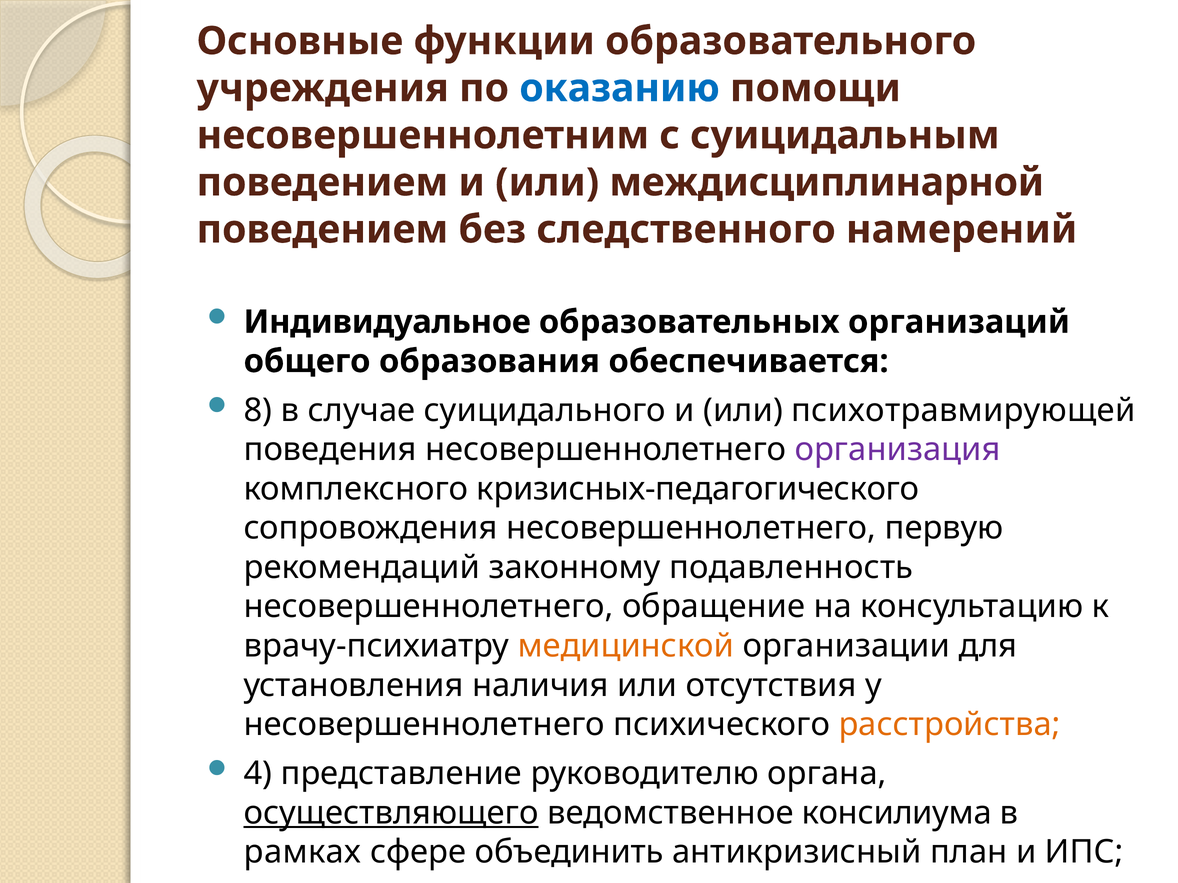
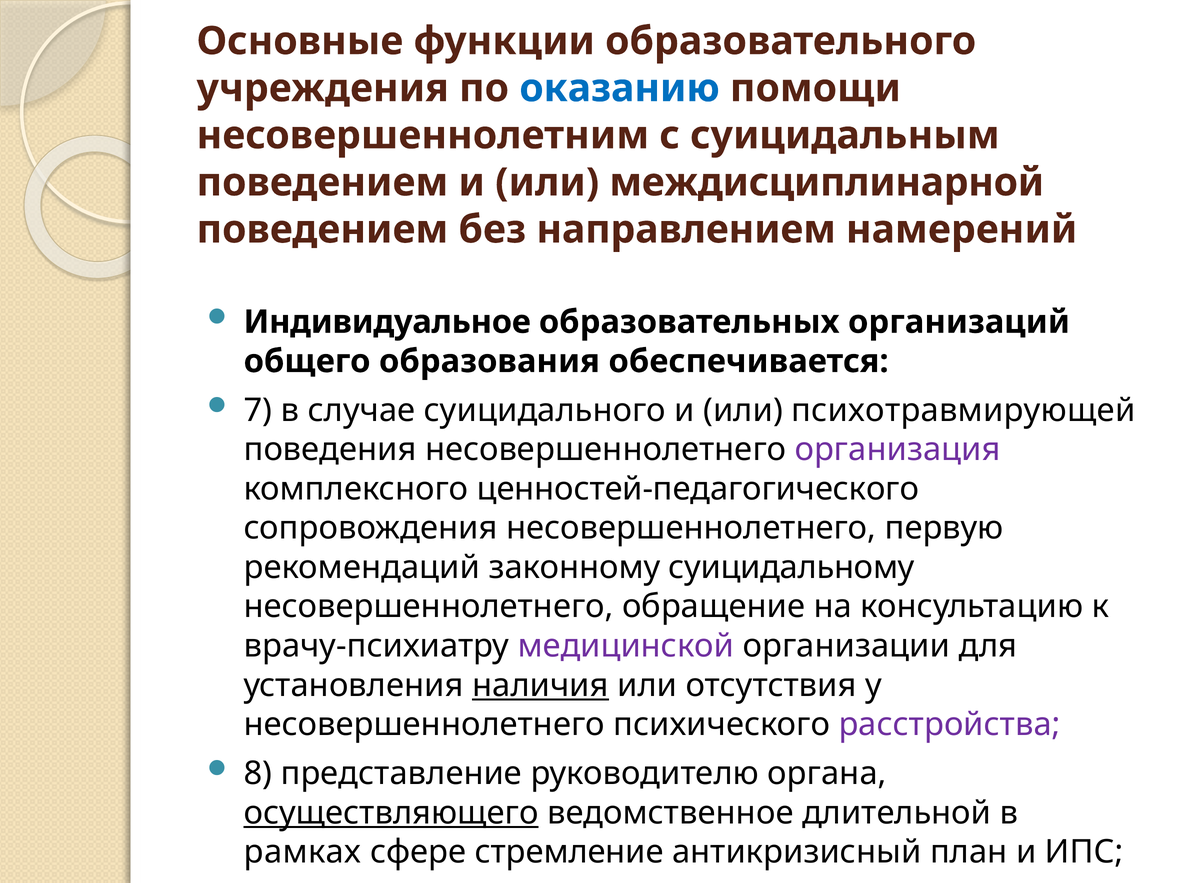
следственного: следственного -> направлением (686, 230)
8: 8 -> 7 (258, 411)
кризисных-педагогического: кризисных-педагогического -> ценностей-педагогического (698, 489)
подавленность: подавленность -> суицидальному (791, 568)
медицинской colour: orange -> purple (626, 646)
наличия underline: none -> present (540, 686)
расстройства colour: orange -> purple (950, 725)
4: 4 -> 8 (258, 774)
консилиума: консилиума -> длительной (897, 813)
объединить: объединить -> стремление (569, 853)
